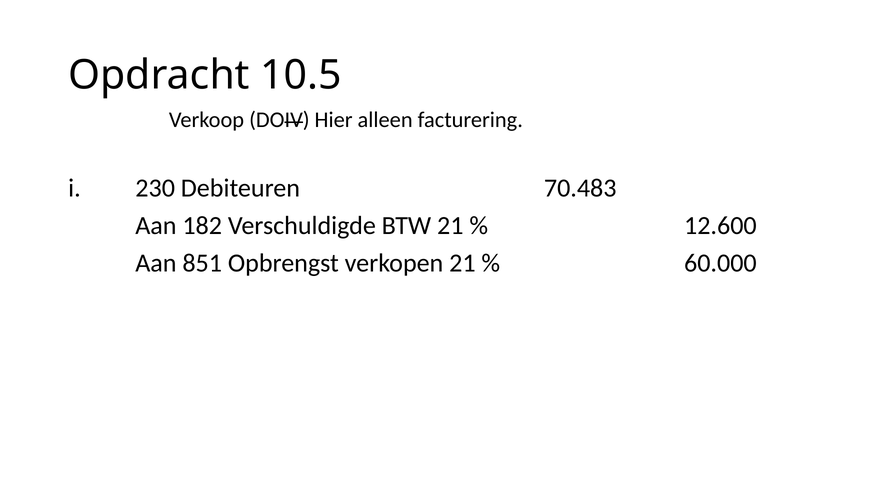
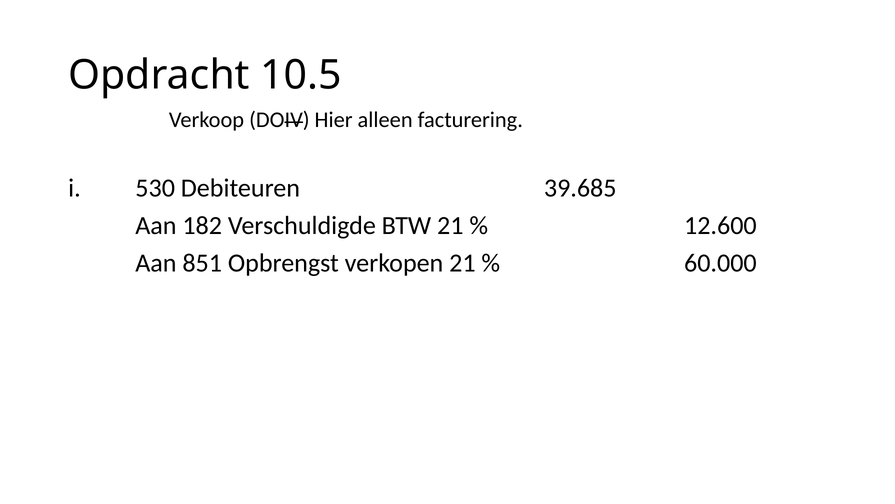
230: 230 -> 530 (155, 188)
70.483: 70.483 -> 39.685 (580, 188)
